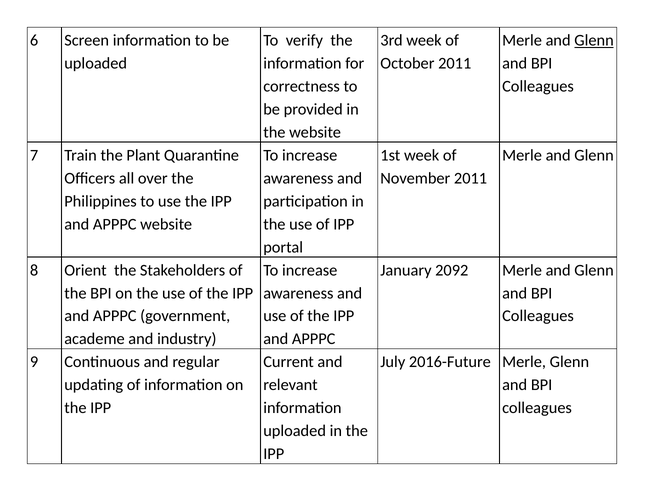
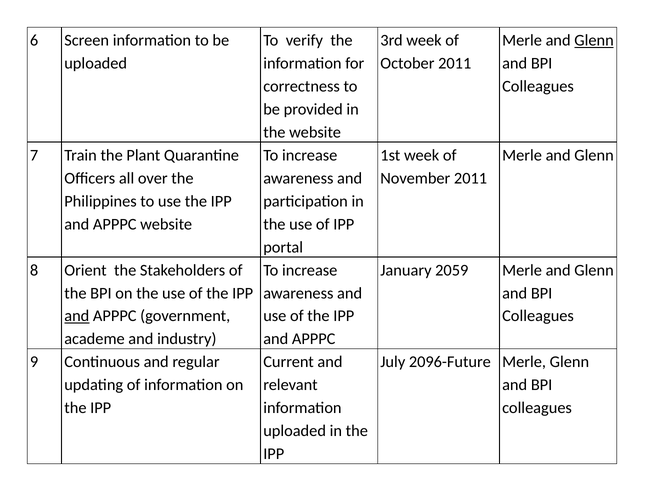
2092: 2092 -> 2059 (452, 270)
and underline: none -> present (77, 316)
2016-Future: 2016-Future -> 2096-Future (450, 362)
